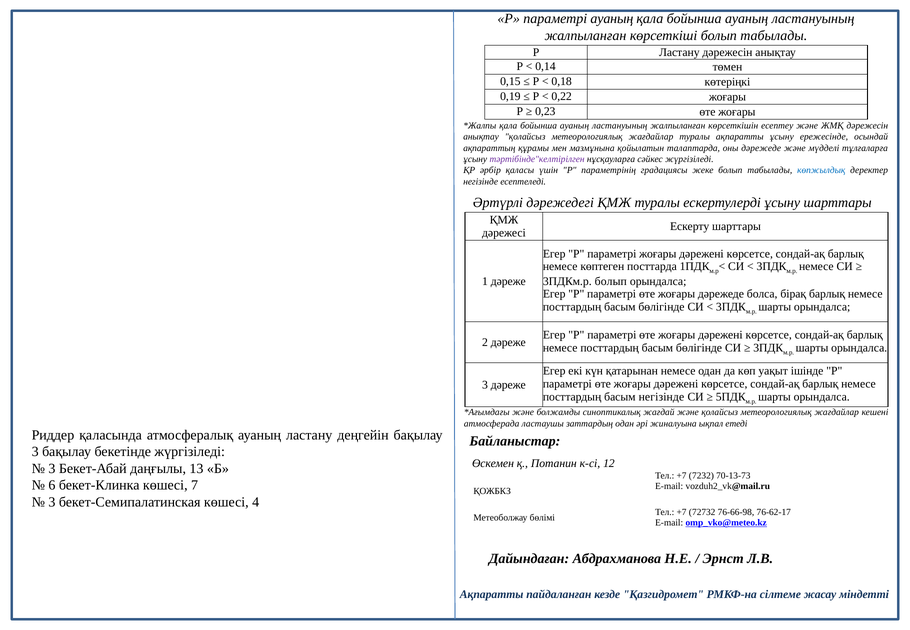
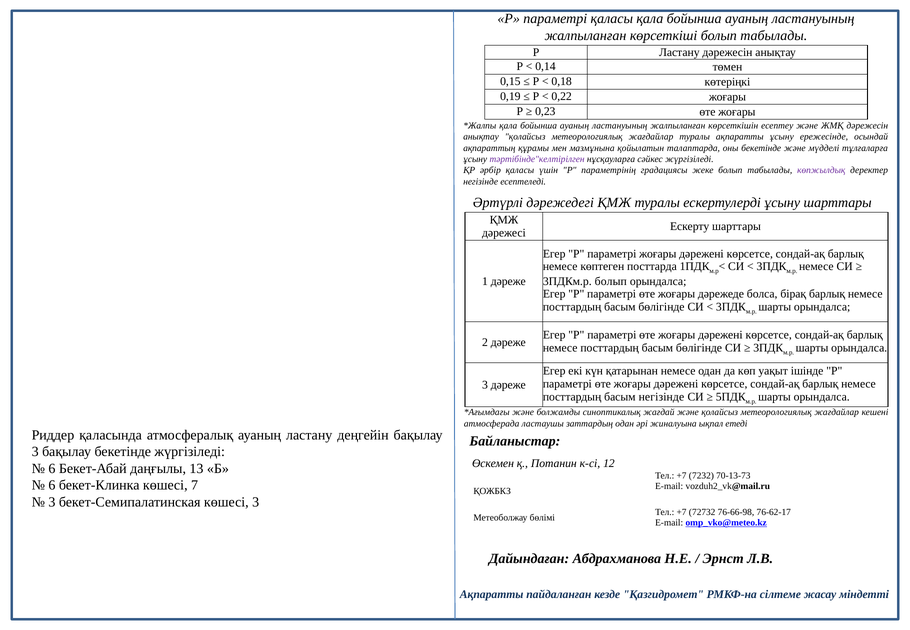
параметрі ауаның: ауаның -> қаласы (612, 19)
оны дәрежеде: дәрежеде -> бекетінде (761, 148)
көпжылдық colour: blue -> purple (821, 170)
3: 3 -> 6 (52, 468)
көшесі 4: 4 -> 3 (256, 502)
